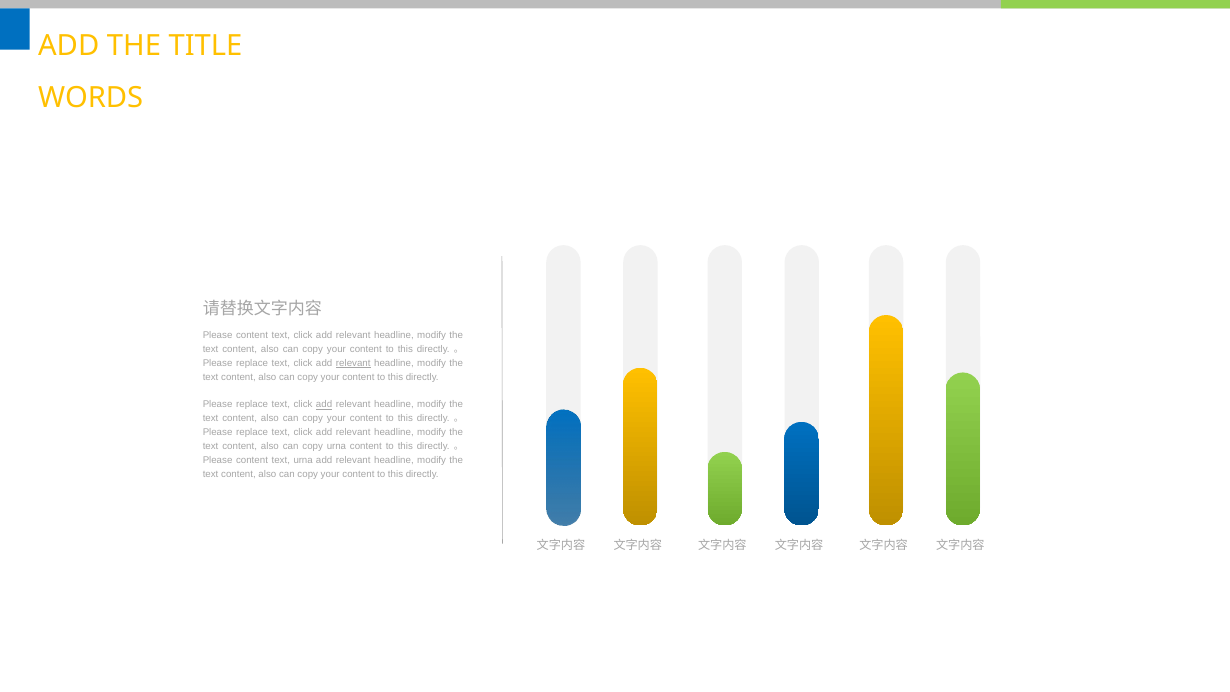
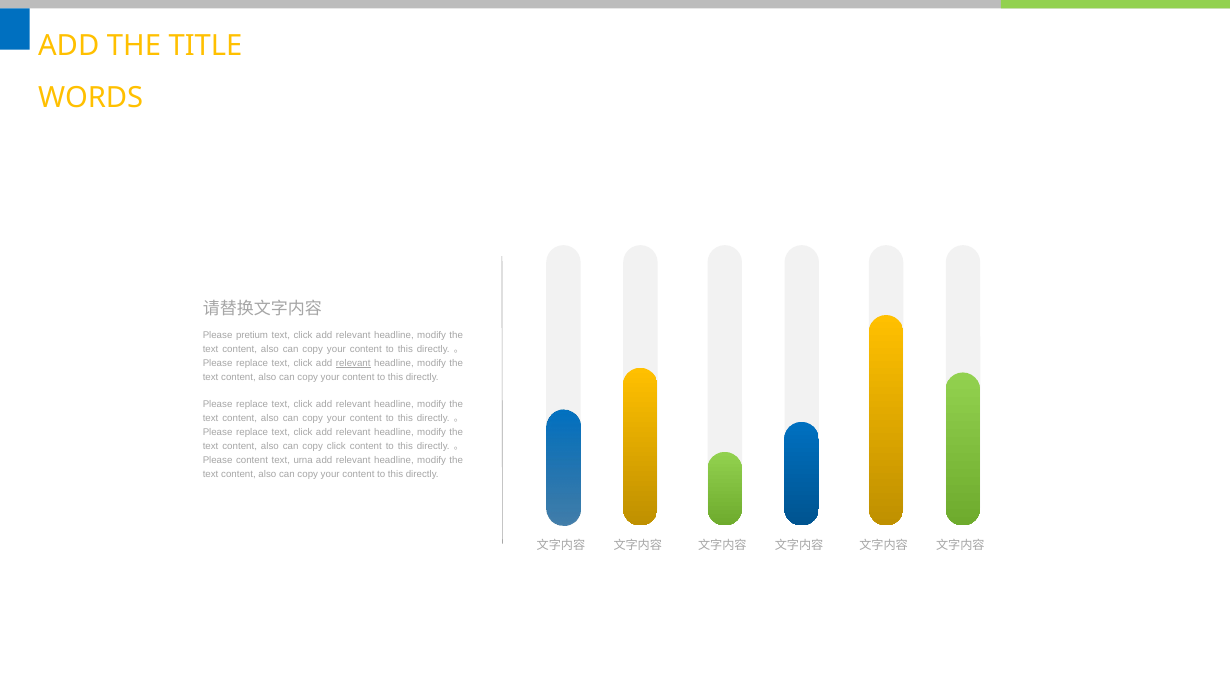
content: content -> pretium (252, 335)
add underline: present -> none (324, 405)
copy urna: urna -> click (336, 447)
